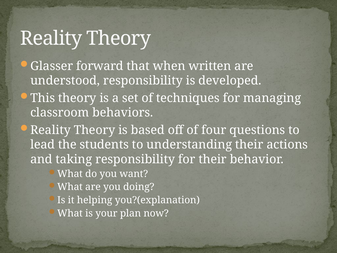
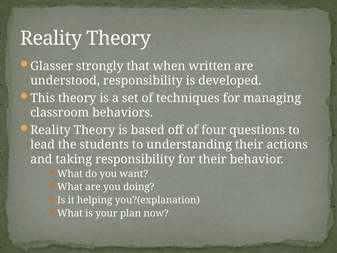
forward: forward -> strongly (100, 66)
